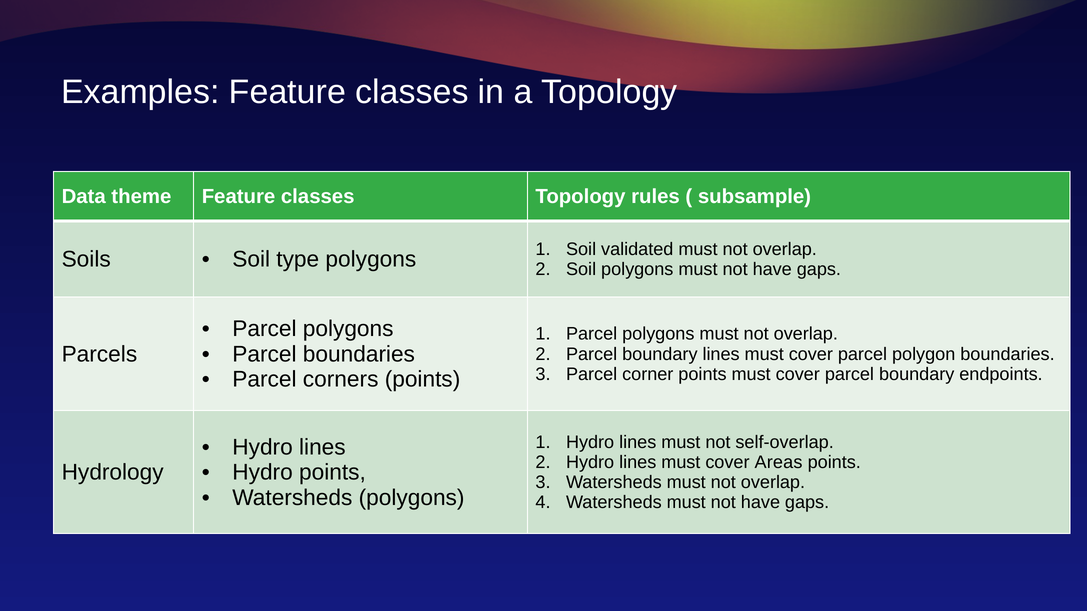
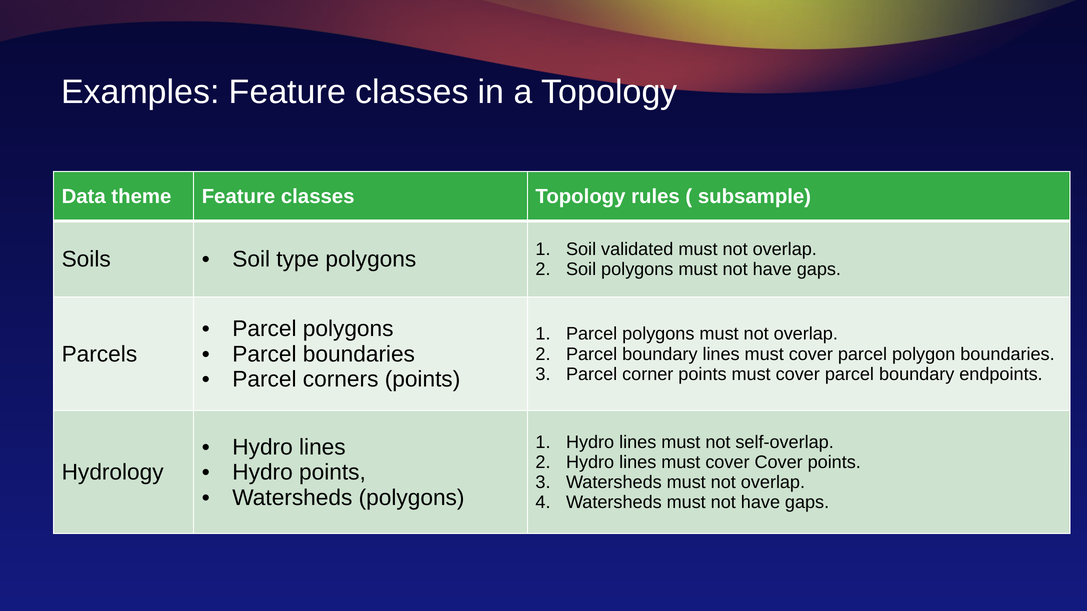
cover Areas: Areas -> Cover (779, 463)
